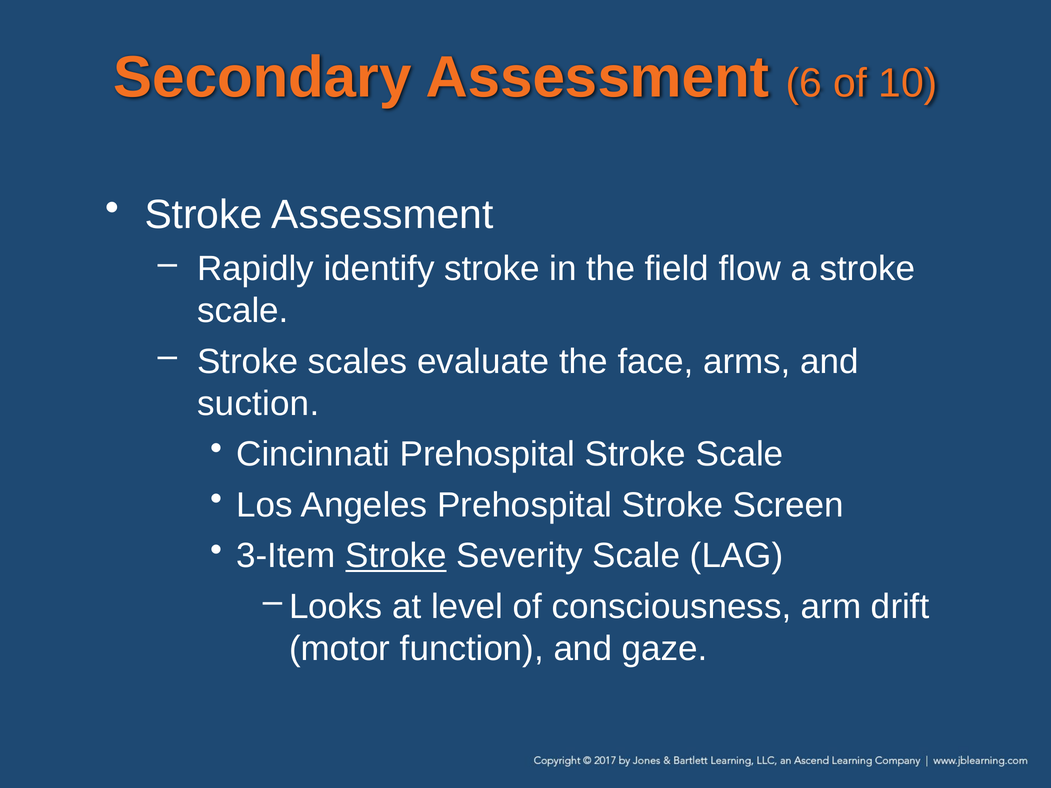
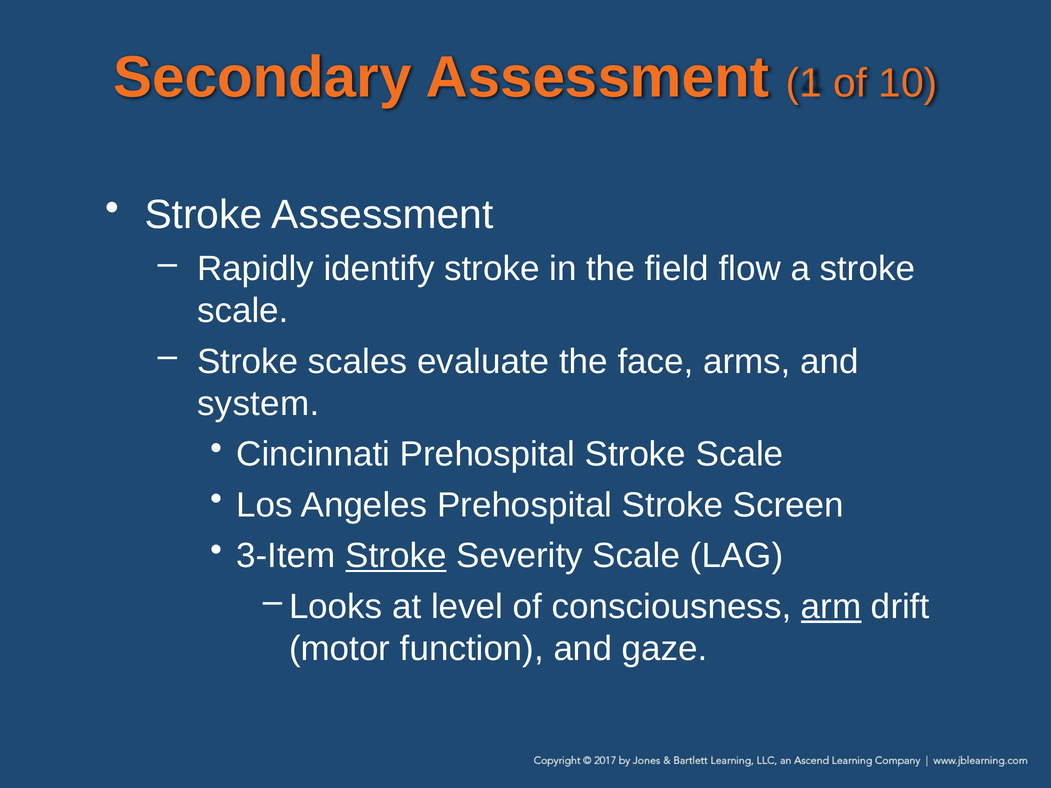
6: 6 -> 1 (804, 83)
suction: suction -> system (258, 404)
arm underline: none -> present (831, 607)
